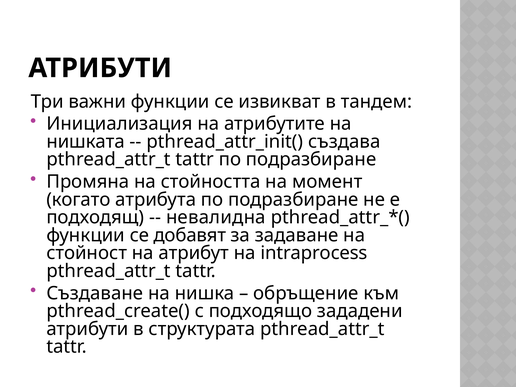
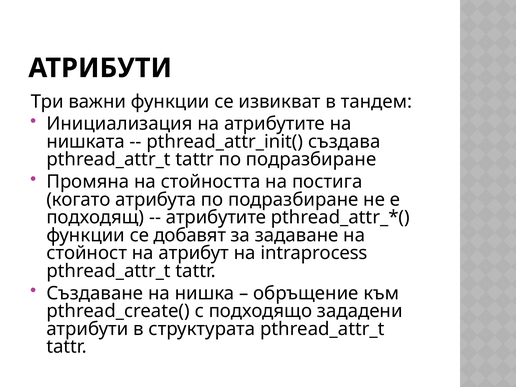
момент: момент -> постига (327, 182)
невалидна: невалидна -> атрибутите (216, 217)
